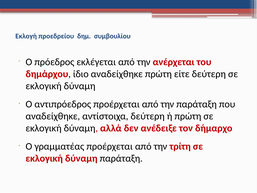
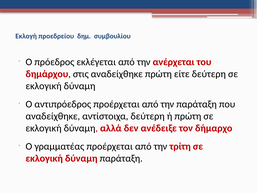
ίδιο: ίδιο -> στις (81, 74)
